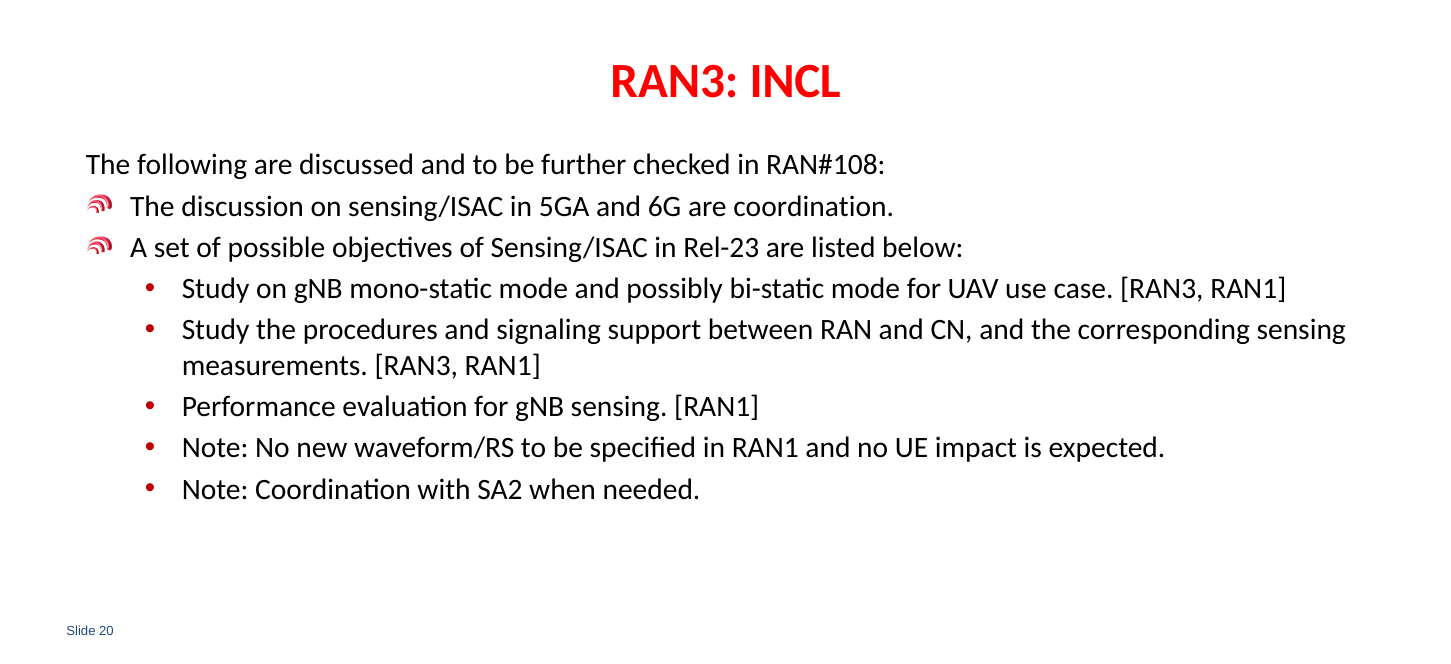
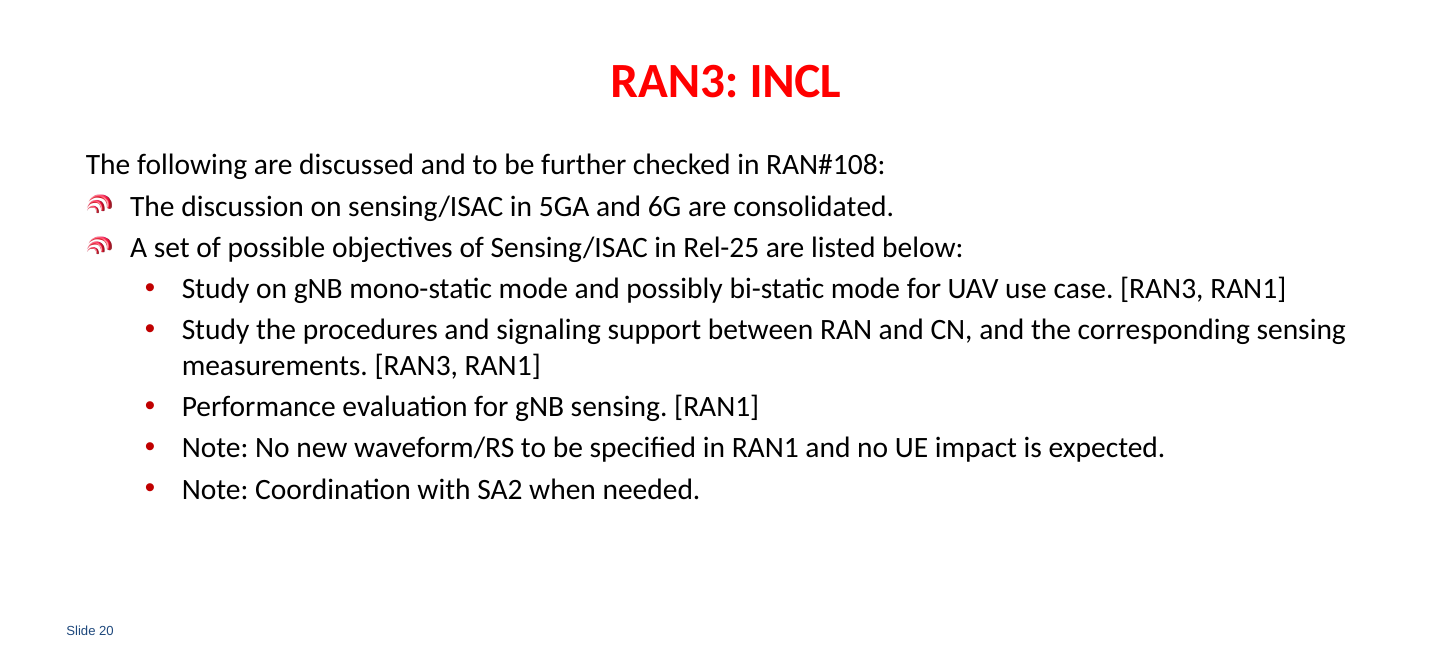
are coordination: coordination -> consolidated (814, 206)
Rel-23: Rel-23 -> Rel-25 (721, 247)
